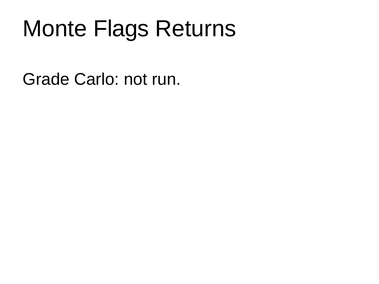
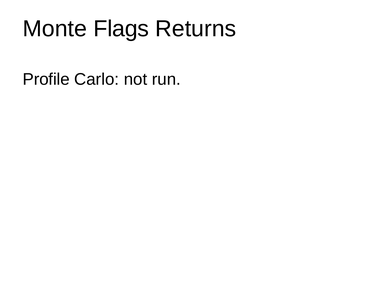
Grade: Grade -> Profile (46, 79)
